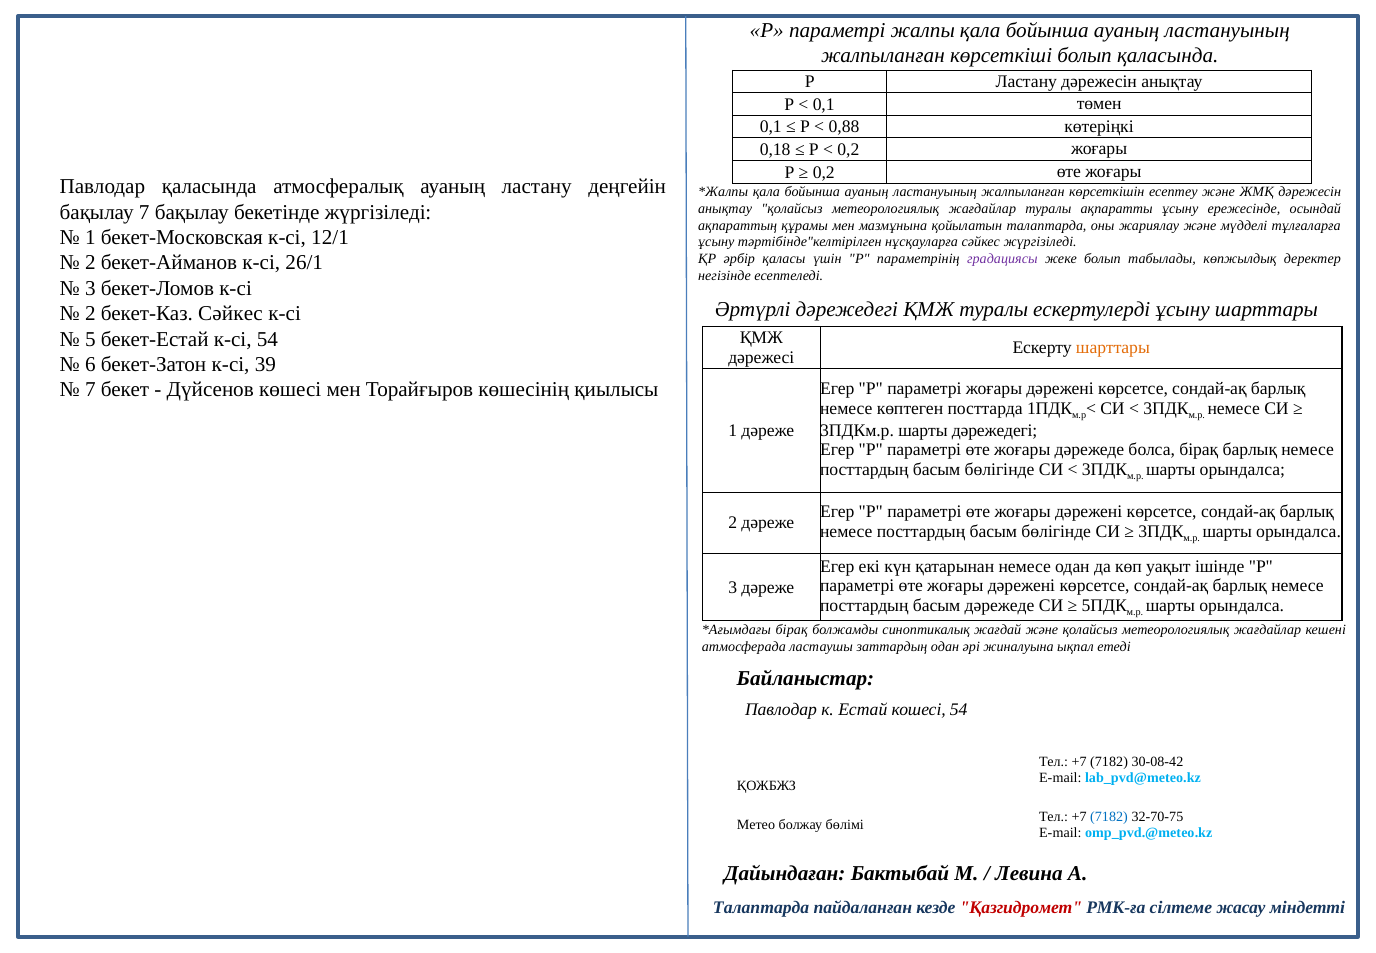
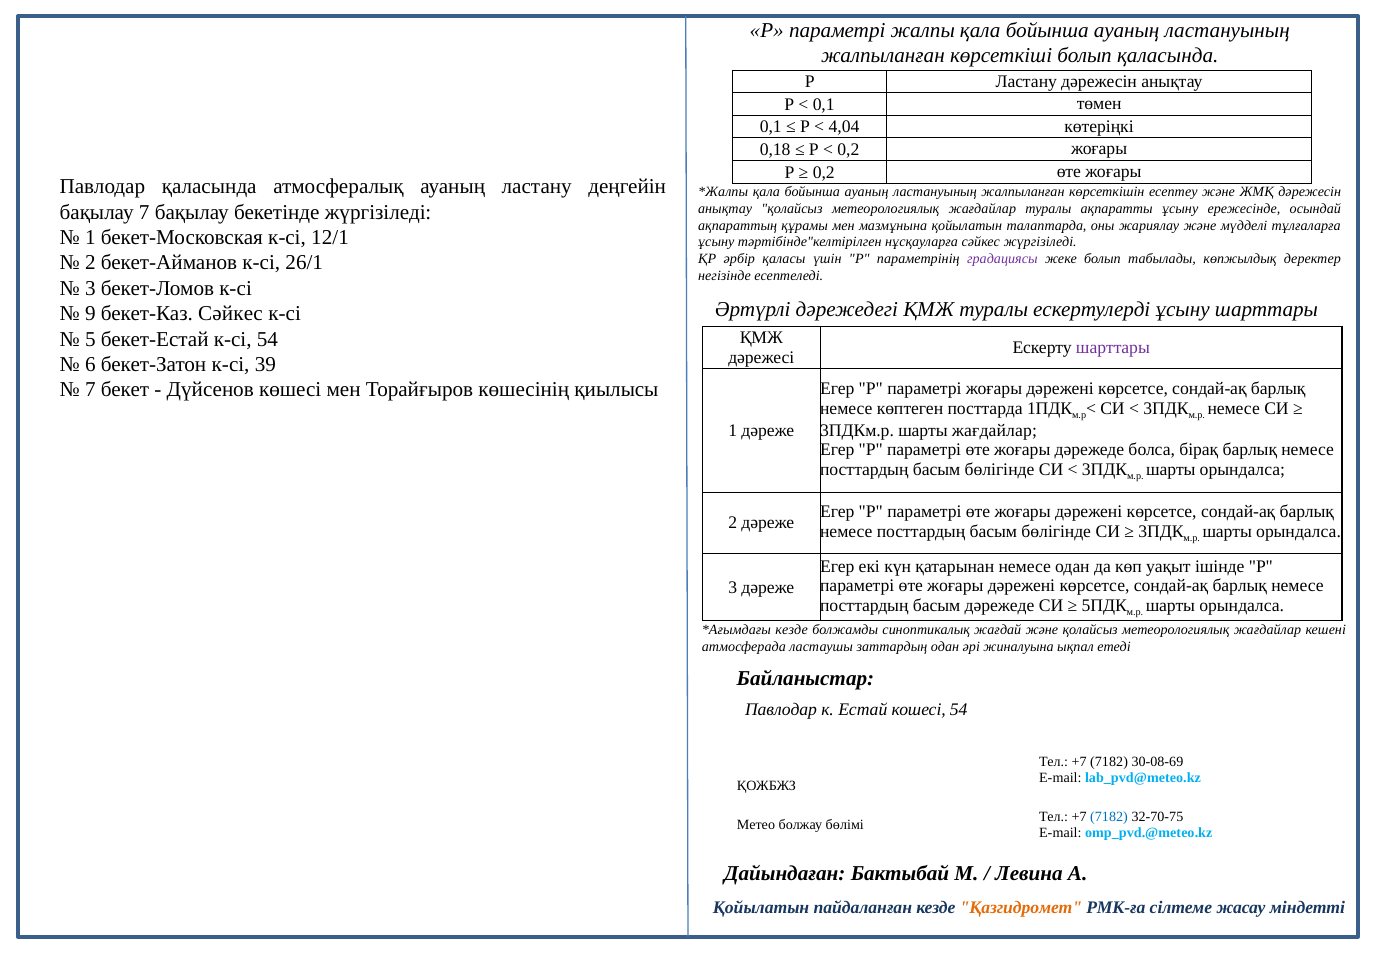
0,88: 0,88 -> 4,04 (844, 127)
2: 2 -> 9 (90, 314)
шарттары colour: orange -> purple (1113, 348)
шарты дәрежедегі: дәрежедегі -> жағдайлар (994, 430)
бірақ: бірақ -> кезде (792, 629)
30-08-42: 30-08-42 -> 30-08-69 (1157, 762)
Талаптарда: Талаптарда -> Қойылатын (761, 907)
Қазгидромет colour: red -> orange (1021, 907)
